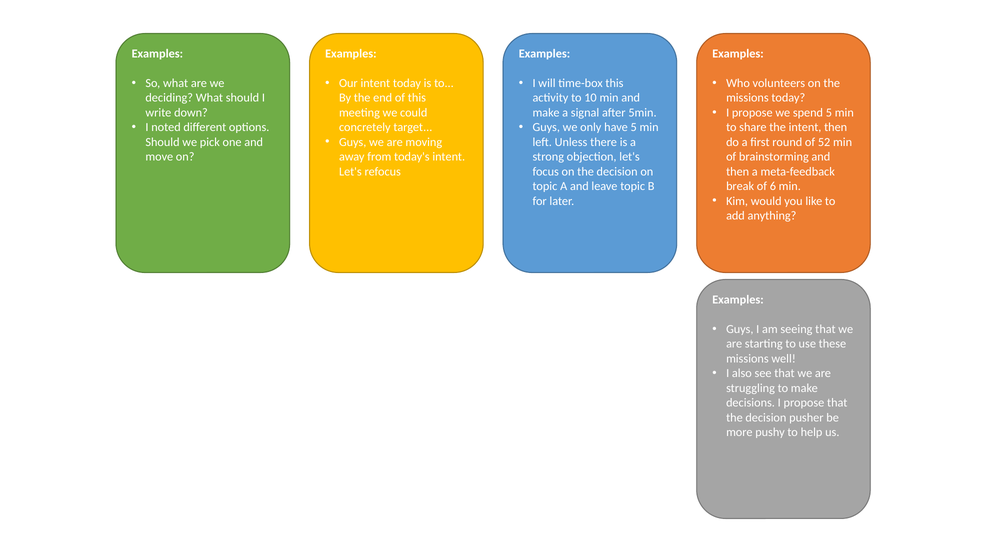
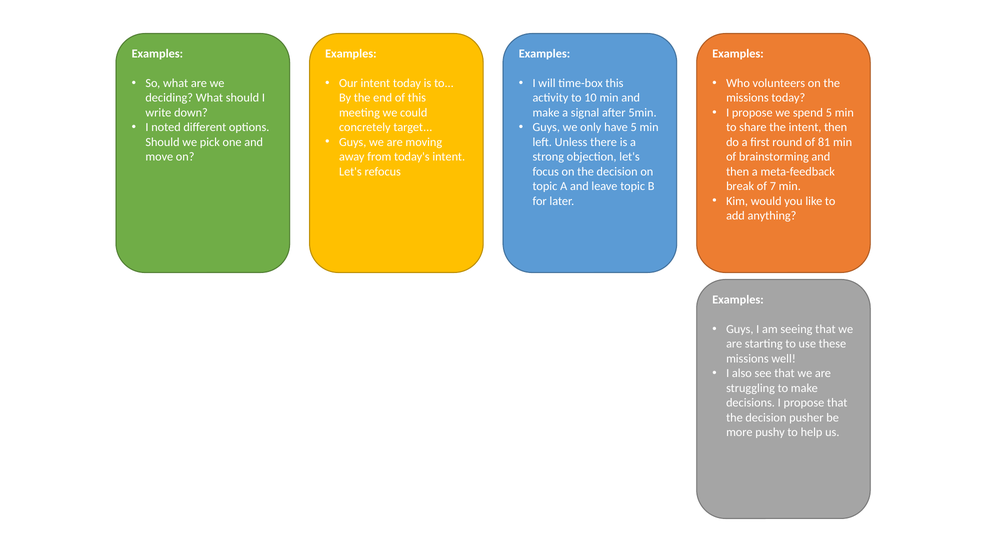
52: 52 -> 81 (824, 142)
6: 6 -> 7 (773, 186)
